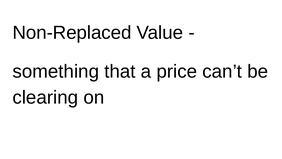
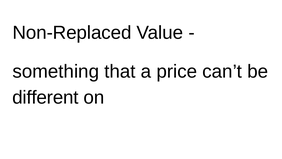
clearing: clearing -> different (45, 97)
